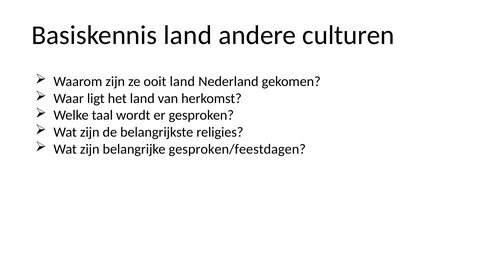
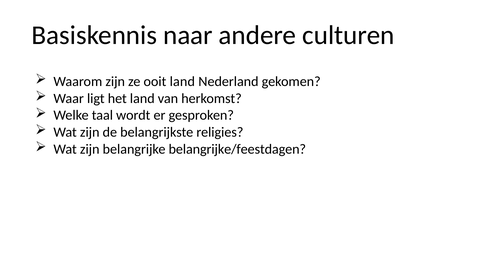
Basiskennis land: land -> naar (188, 35)
gesproken/feestdagen: gesproken/feestdagen -> belangrijke/feestdagen (237, 149)
